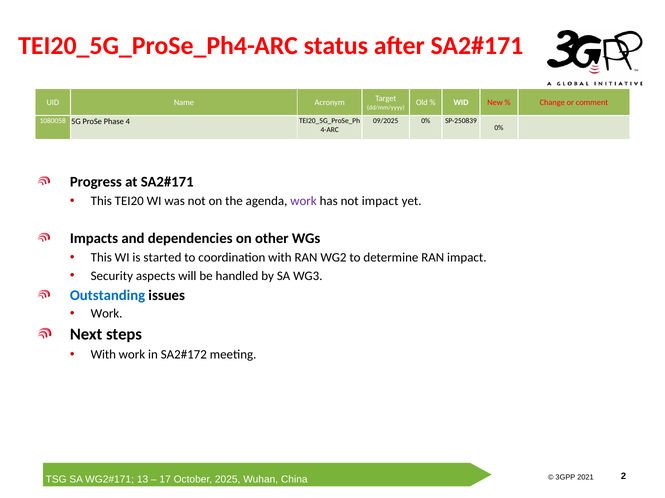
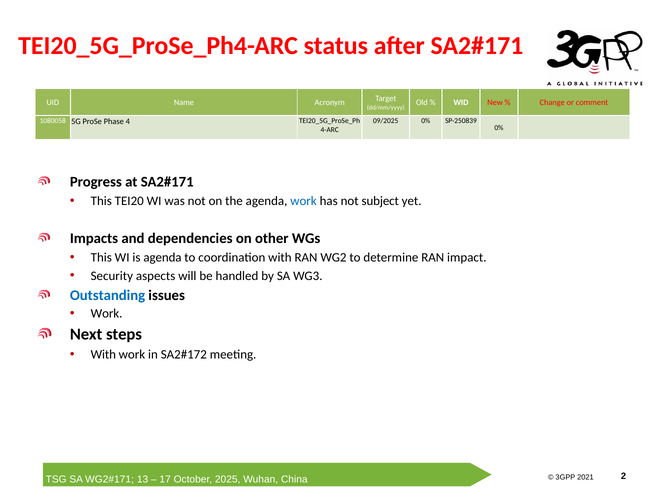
work colour: purple -> blue (304, 201)
not impact: impact -> subject (380, 201)
is started: started -> agenda (162, 258)
